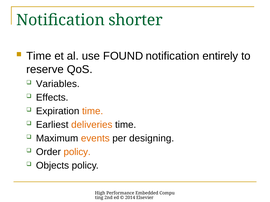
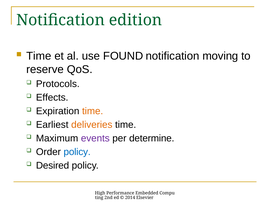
shorter: shorter -> edition (136, 20)
entirely: entirely -> moving (220, 56)
Variables: Variables -> Protocols (58, 84)
events colour: orange -> purple (95, 139)
designing: designing -> determine (152, 139)
policy colour: orange -> blue (77, 152)
Objects: Objects -> Desired (53, 166)
